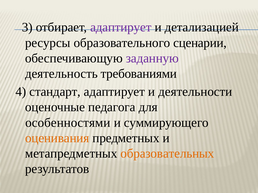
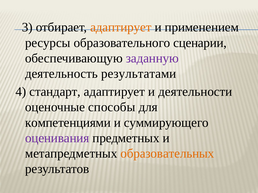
адаптирует colour: purple -> orange (121, 27)
детализацией: детализацией -> применением (202, 27)
требованиями: требованиями -> результатами (139, 74)
педагога: педагога -> способы (112, 107)
особенностями: особенностями -> компетенциями (68, 123)
оценивания colour: orange -> purple (57, 138)
